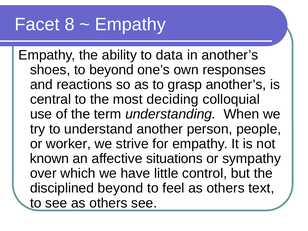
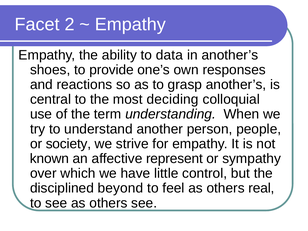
8: 8 -> 2 (69, 24)
to beyond: beyond -> provide (111, 70)
worker: worker -> society (68, 144)
situations: situations -> represent (174, 159)
text: text -> real (261, 188)
